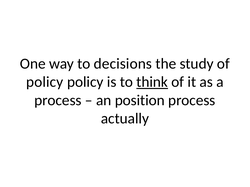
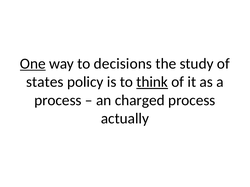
One underline: none -> present (33, 64)
policy: policy -> states (45, 82)
position: position -> charged (140, 100)
